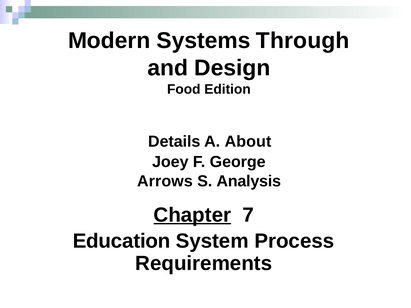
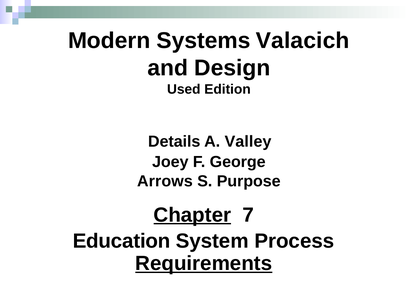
Through: Through -> Valacich (303, 41)
Food: Food -> Used (184, 89)
About: About -> Valley (248, 142)
Analysis: Analysis -> Purpose (249, 181)
Requirements underline: none -> present (204, 264)
